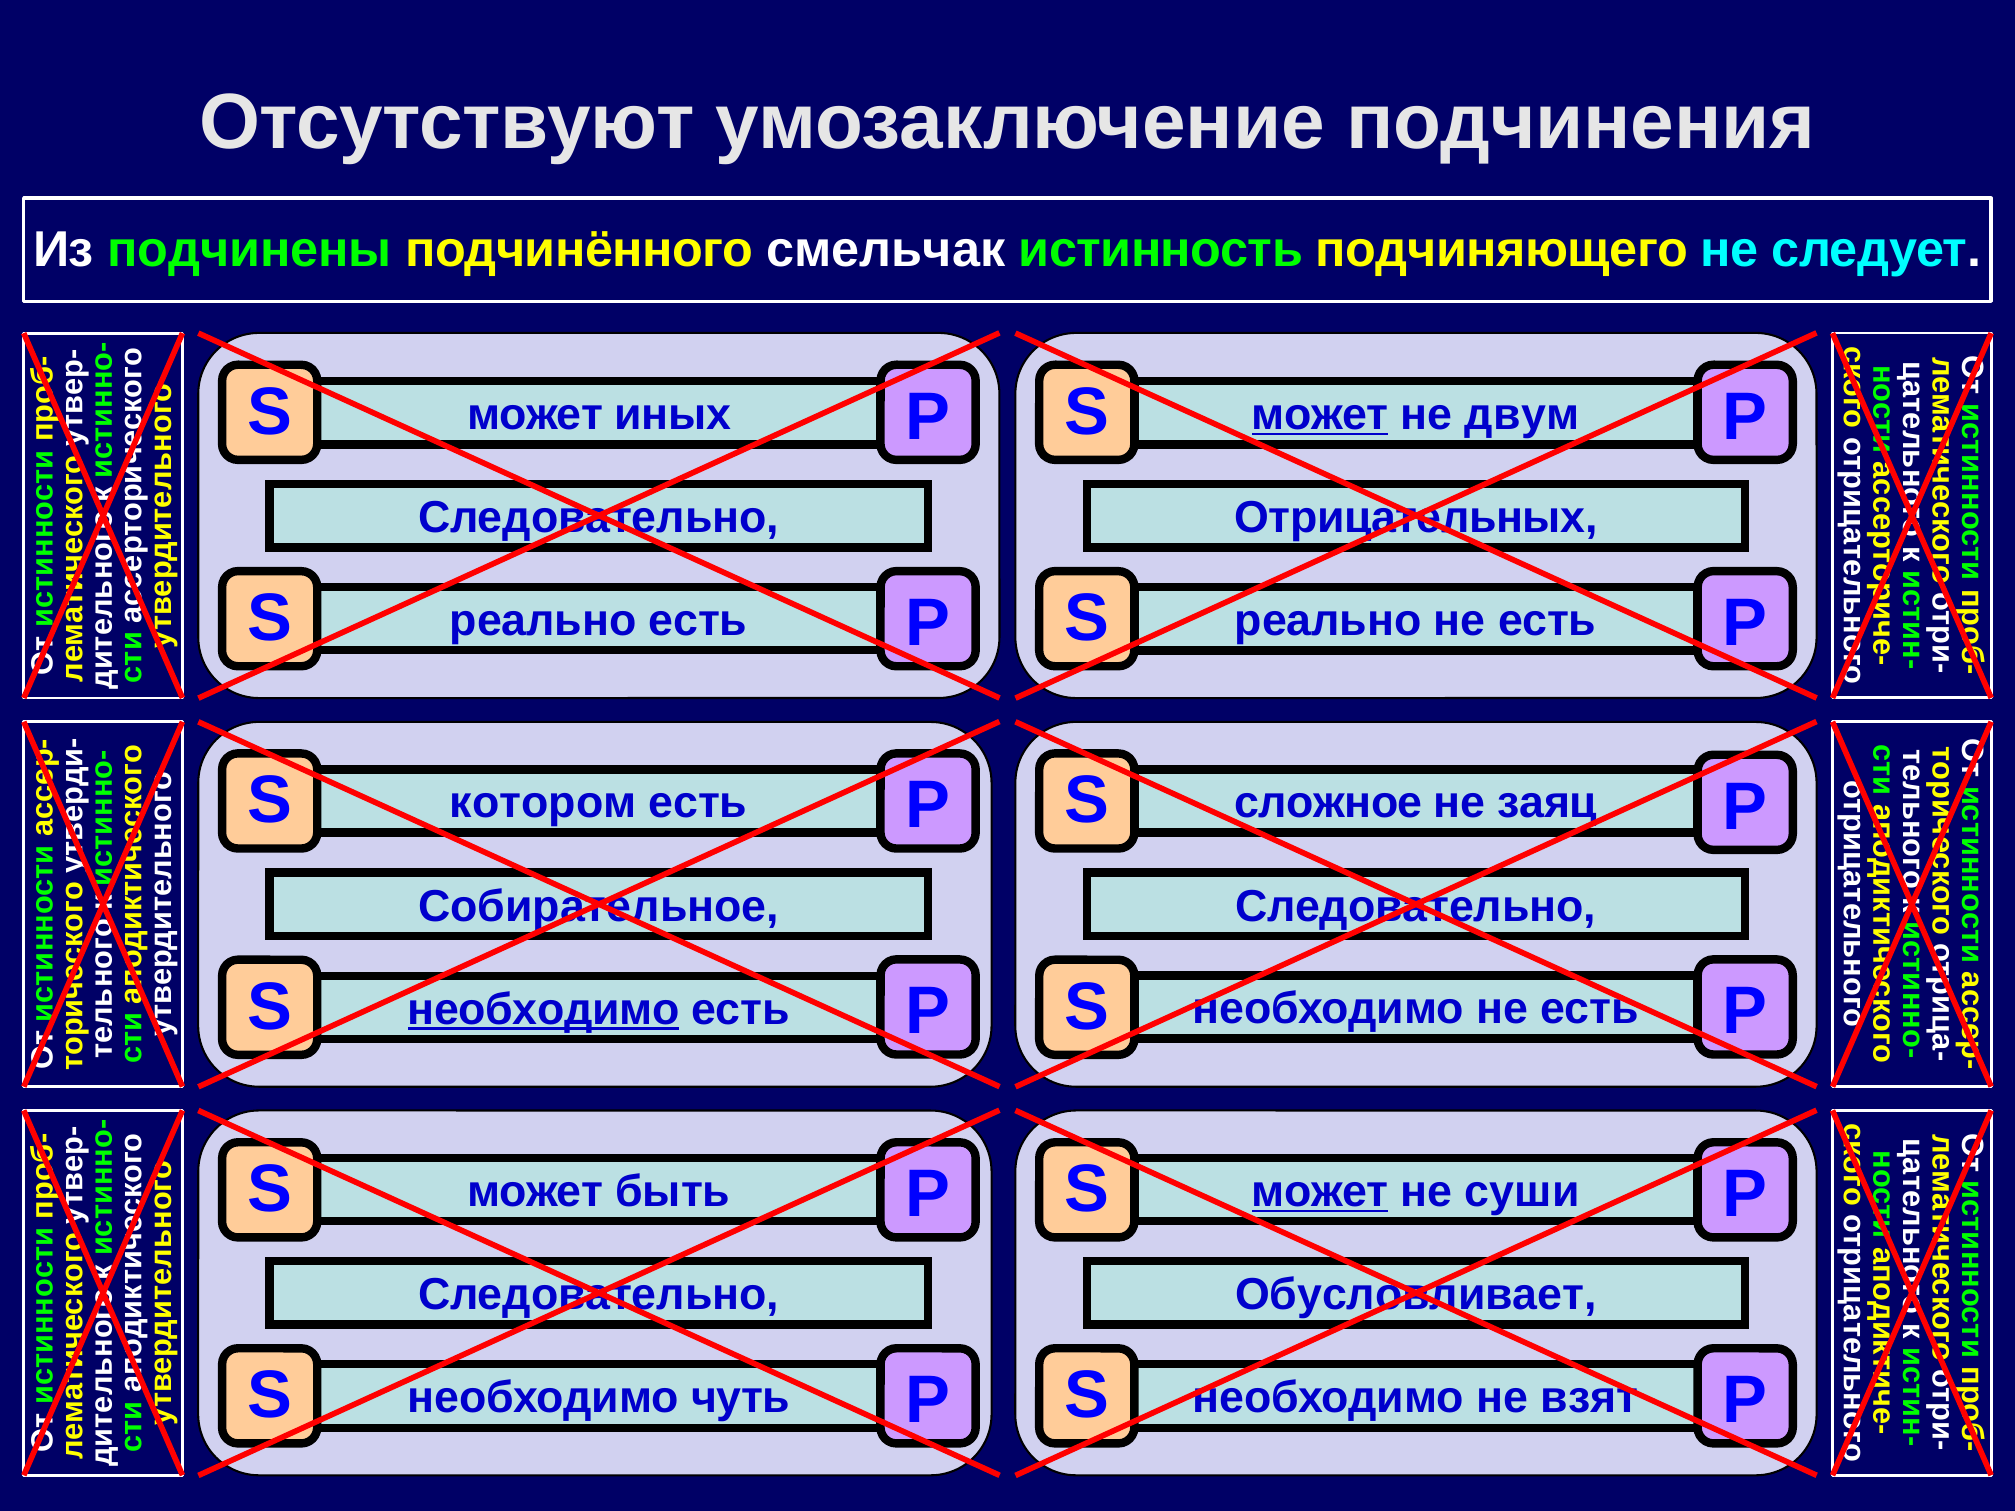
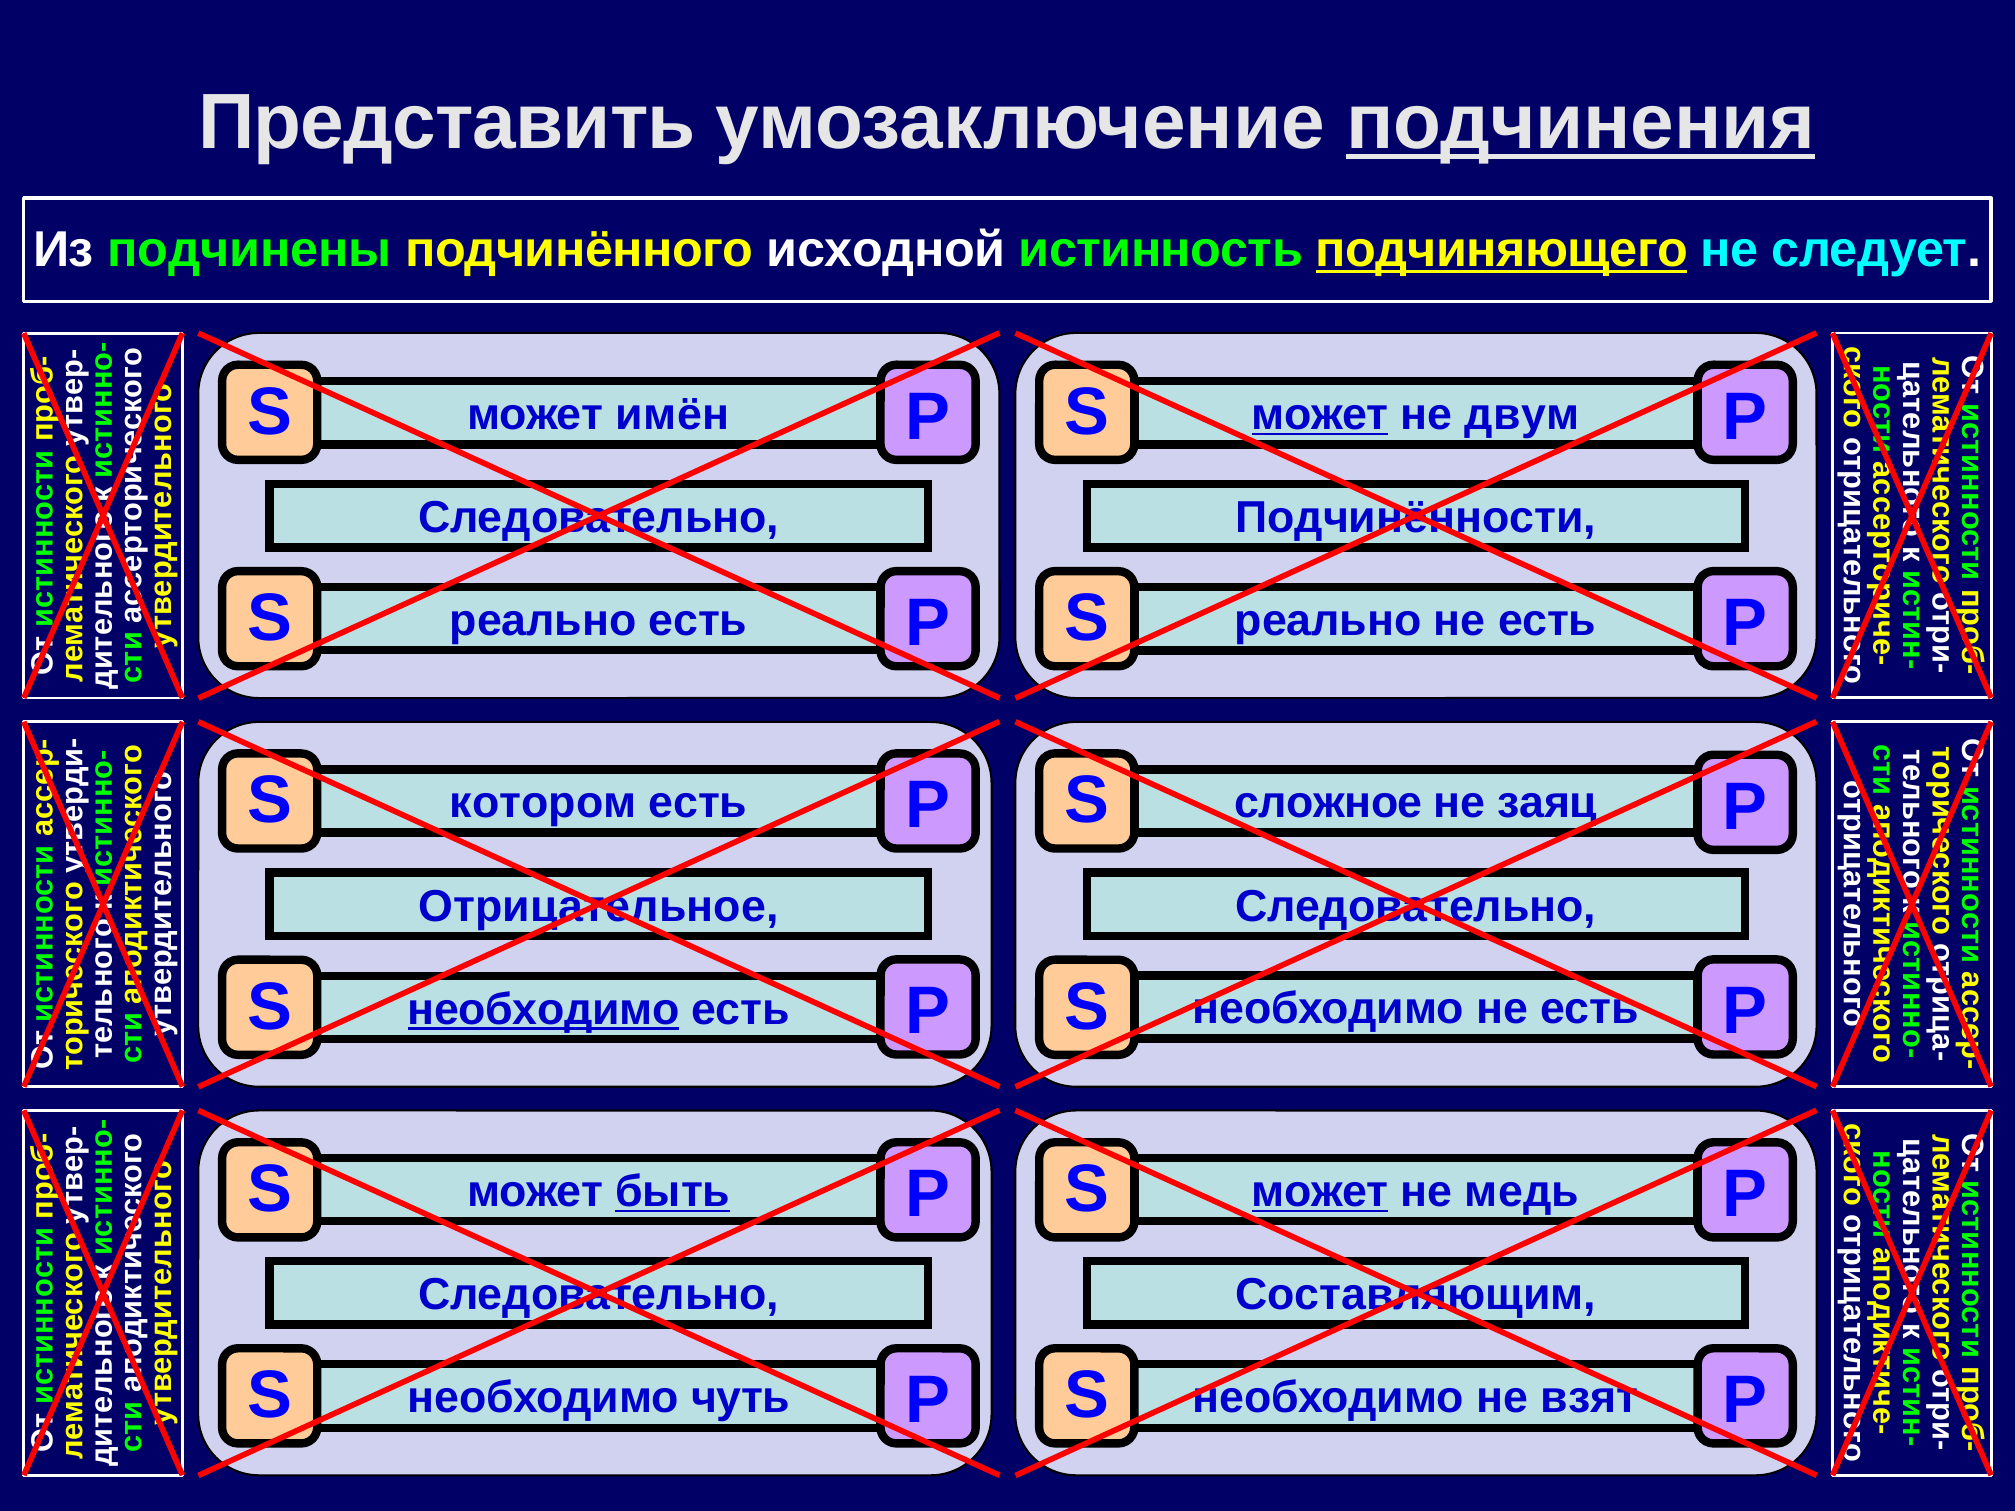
Отсутствуют: Отсутствуют -> Представить (447, 123)
подчинения underline: none -> present (1581, 123)
смельчак: смельчак -> исходной (886, 250)
подчиняющего underline: none -> present (1502, 250)
иных: иных -> имён (673, 415)
Отрицательных: Отрицательных -> Подчинённости (1416, 518)
Собирательное: Собирательное -> Отрицательное (599, 906)
быть underline: none -> present (673, 1192)
суши: суши -> медь (1522, 1192)
Обусловливает: Обусловливает -> Составляющим (1416, 1295)
